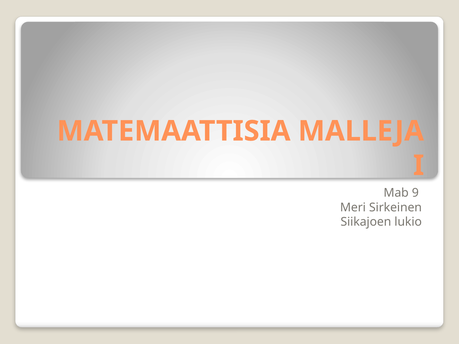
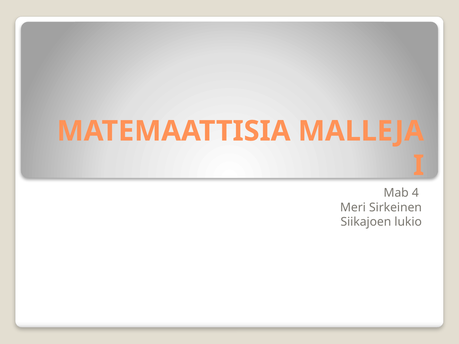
9: 9 -> 4 (415, 193)
